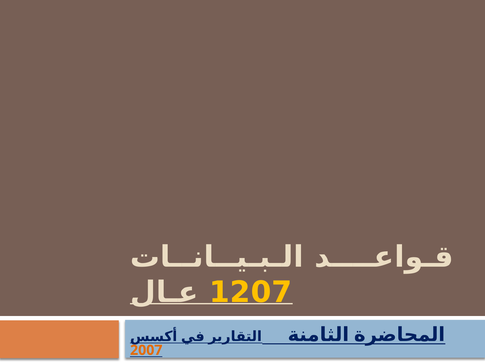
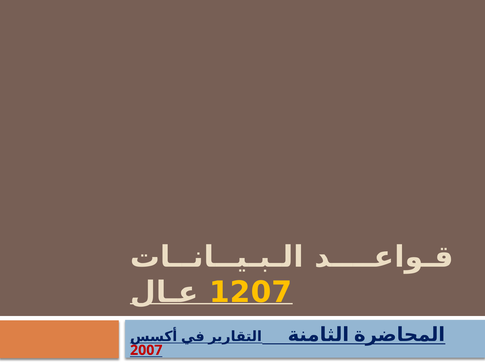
2007 colour: orange -> red (146, 351)
